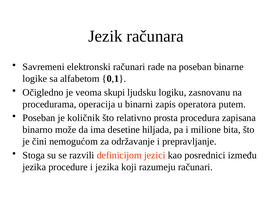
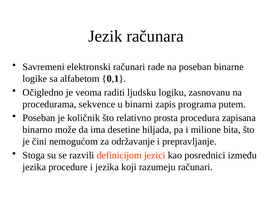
skupi: skupi -> raditi (114, 92)
operacija: operacija -> sekvence (97, 104)
operatora: operatora -> programa (197, 104)
